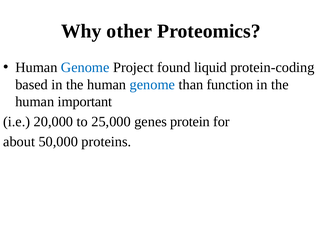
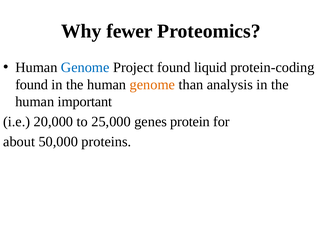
other: other -> fewer (129, 31)
based: based -> found (32, 85)
genome colour: blue -> orange (152, 85)
function: function -> analysis (230, 85)
